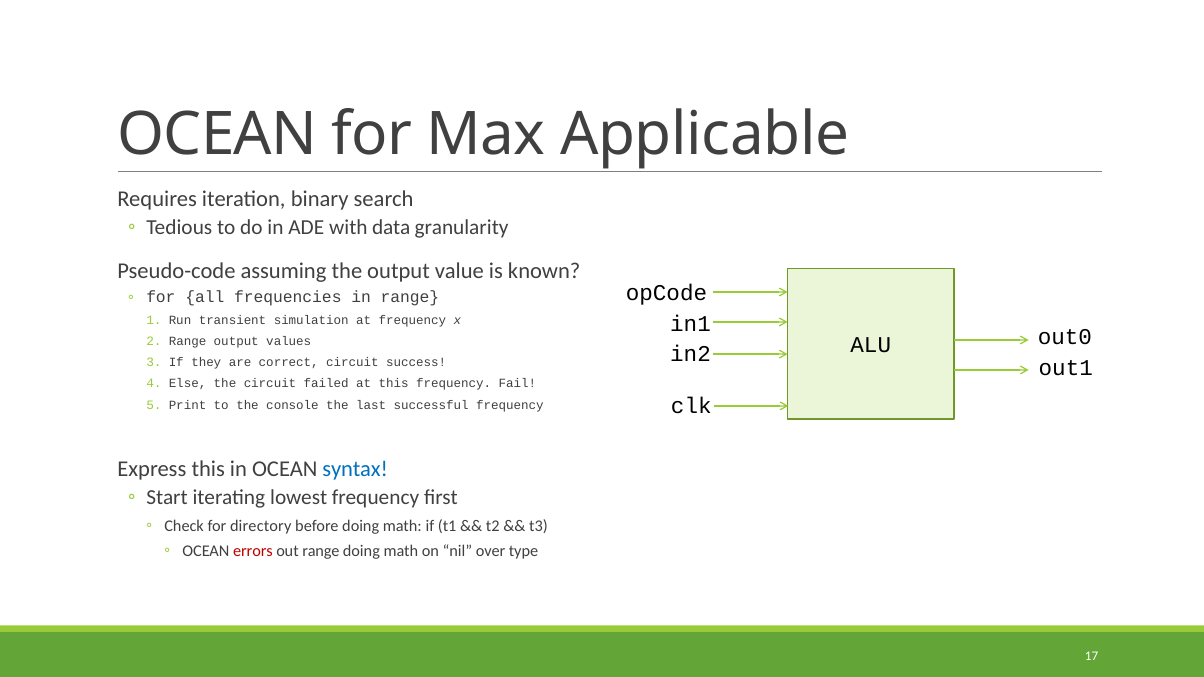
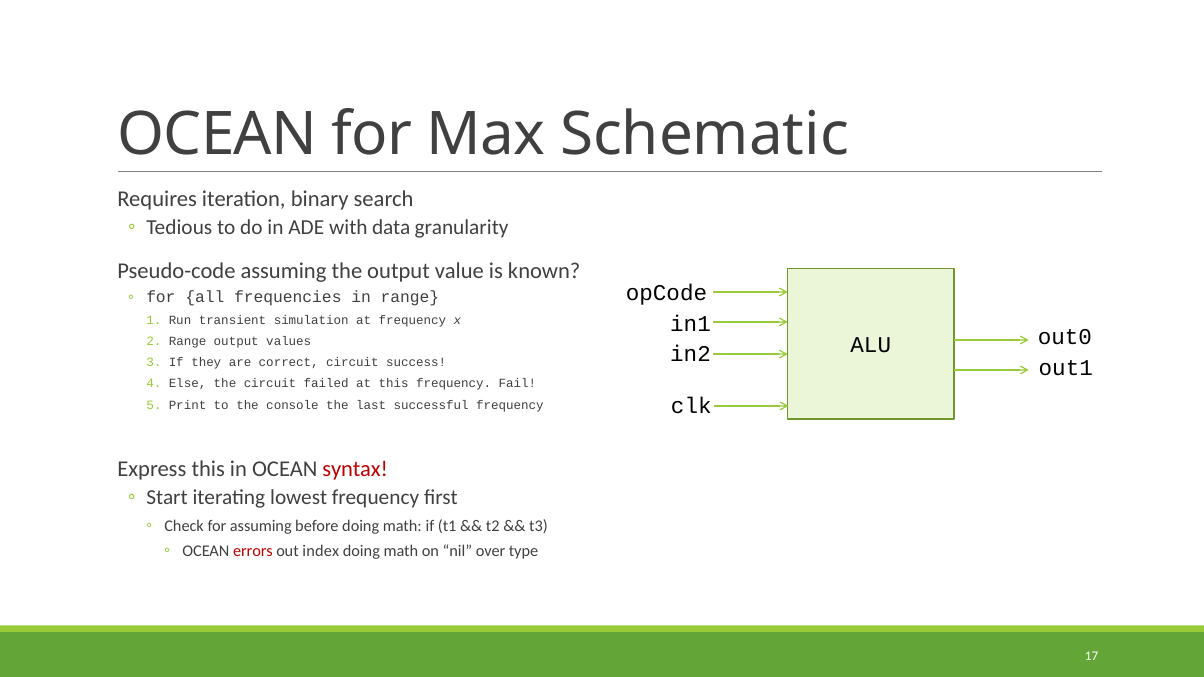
Applicable: Applicable -> Schematic (704, 135)
syntax colour: blue -> red (355, 469)
for directory: directory -> assuming (261, 526)
out range: range -> index (321, 551)
